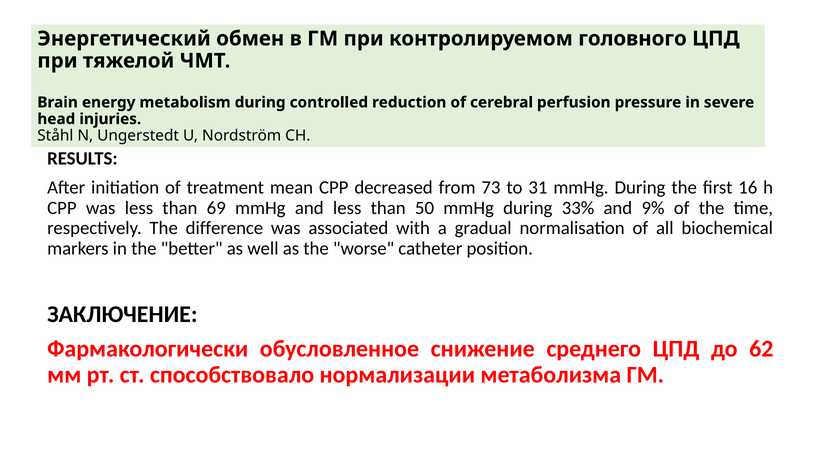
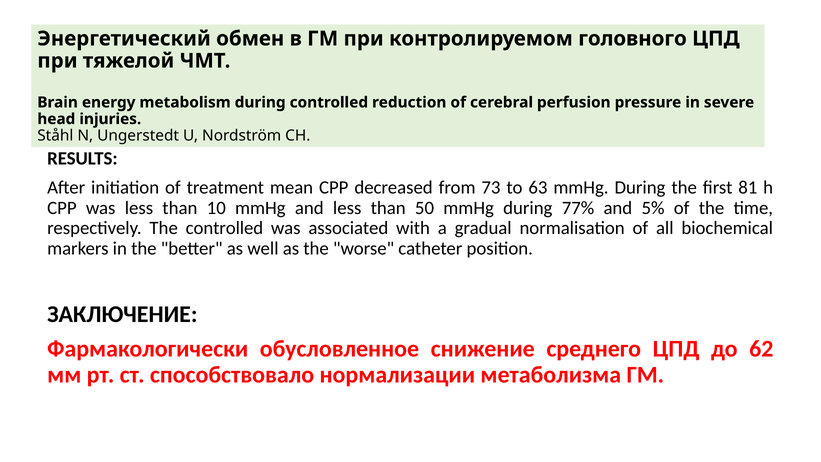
31: 31 -> 63 (538, 188)
16: 16 -> 81 (748, 188)
69: 69 -> 10 (216, 208)
33%: 33% -> 77% (578, 208)
9%: 9% -> 5% (653, 208)
The difference: difference -> controlled (224, 228)
